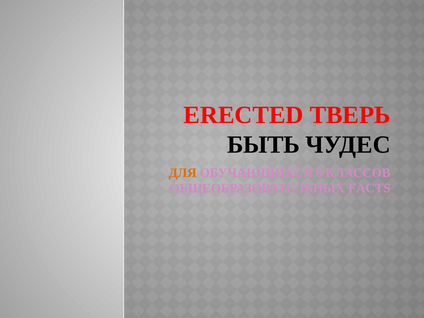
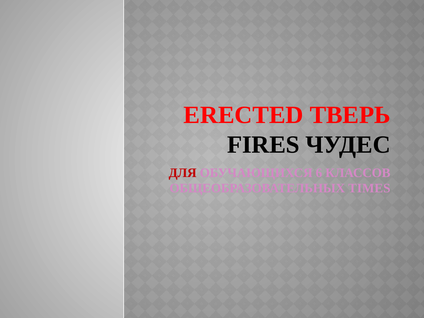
БЫТЬ: БЫТЬ -> FIRES (263, 145)
ДЛЯ colour: orange -> red (183, 173)
FACTS: FACTS -> TIMES (369, 188)
